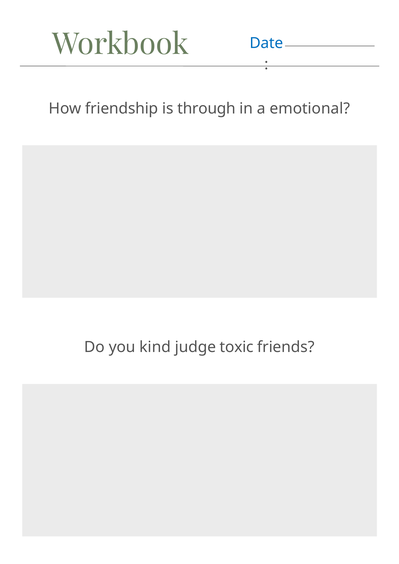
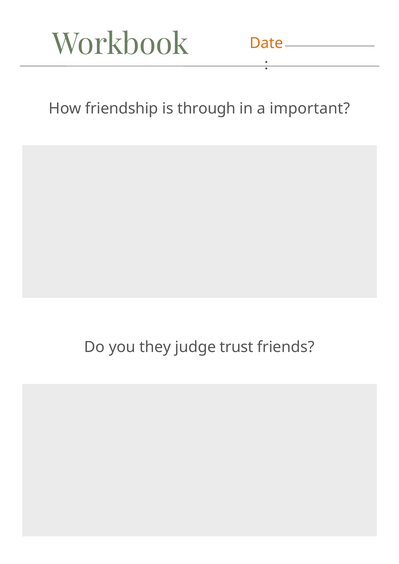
Date colour: blue -> orange (266, 43)
emotional: emotional -> important (310, 109)
kind: kind -> they (155, 348)
toxic: toxic -> trust (237, 348)
